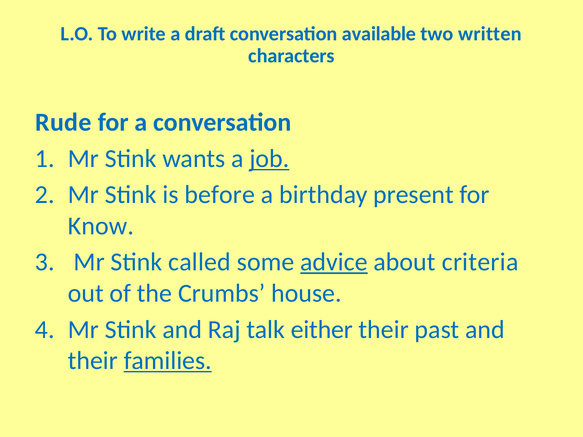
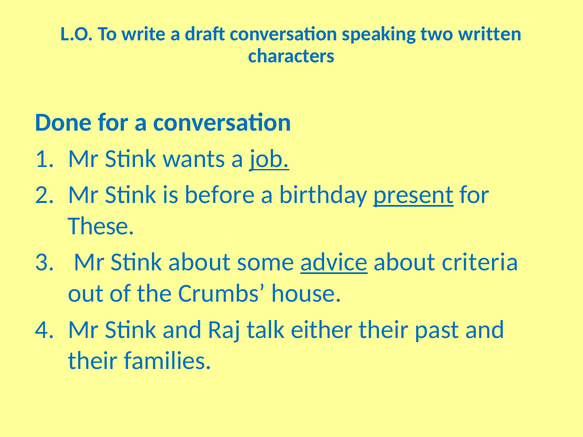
available: available -> speaking (379, 34)
Rude: Rude -> Done (63, 122)
present underline: none -> present (413, 195)
Know: Know -> These (101, 226)
Stink called: called -> about (200, 262)
families underline: present -> none (168, 361)
